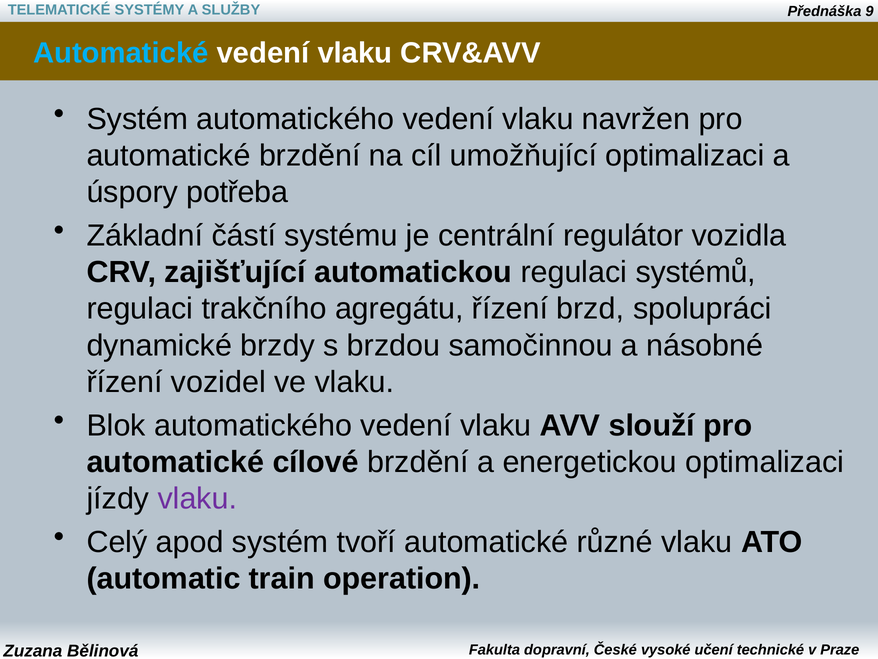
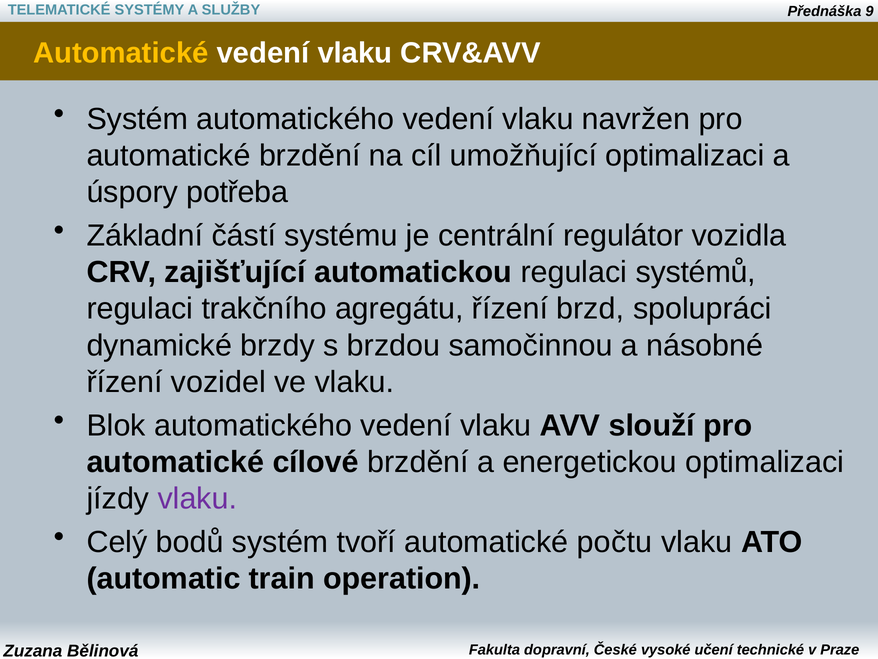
Automatické colour: light blue -> yellow (121, 53)
apod: apod -> bodů (190, 542)
různé: různé -> počtu (615, 542)
